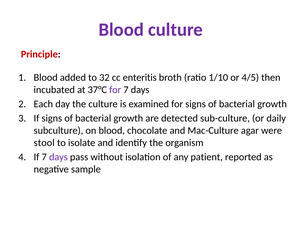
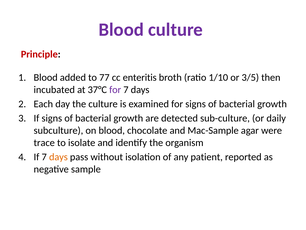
32: 32 -> 77 (104, 77)
4/5: 4/5 -> 3/5 (250, 77)
Mac-Culture: Mac-Culture -> Mac-Sample (213, 130)
stool: stool -> trace (44, 142)
days colour: purple -> orange (58, 157)
